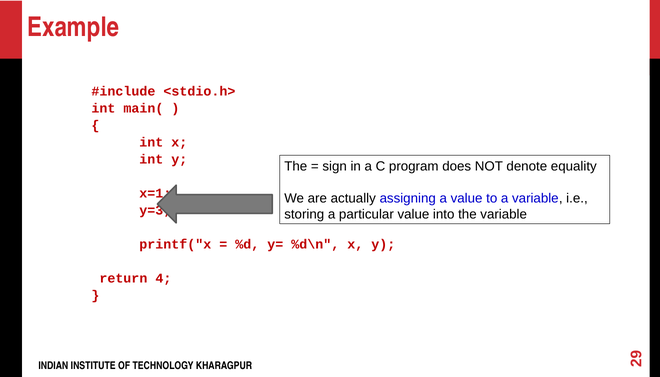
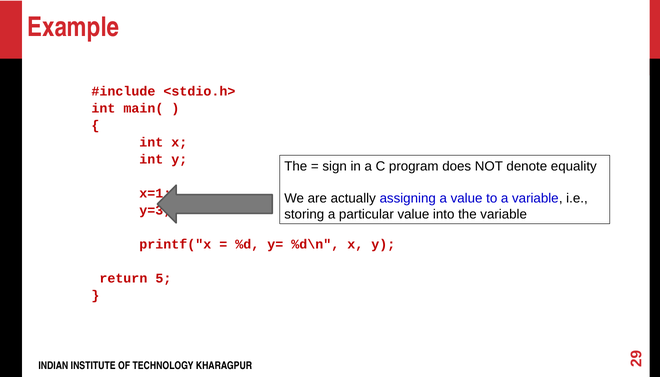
4: 4 -> 5 (163, 279)
